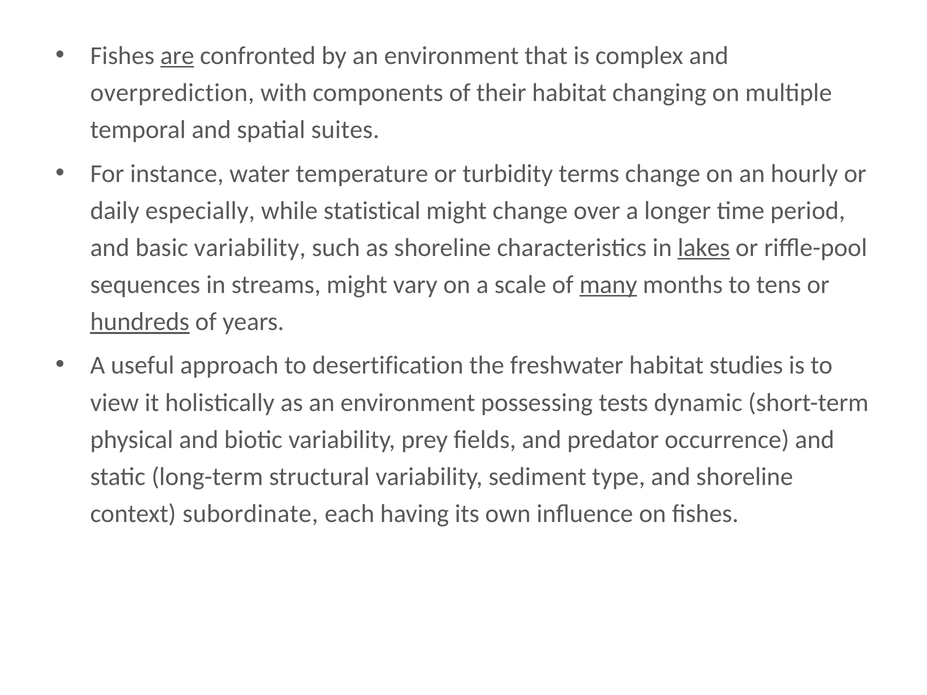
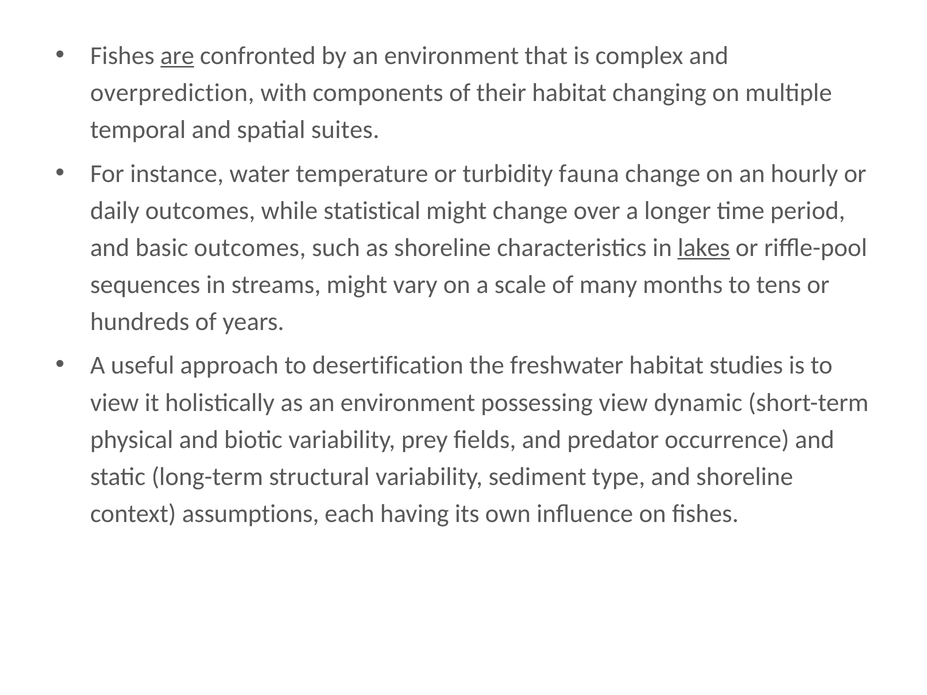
terms: terms -> fauna (589, 174)
daily especially: especially -> outcomes (200, 211)
basic variability: variability -> outcomes (250, 248)
many underline: present -> none (608, 285)
hundreds underline: present -> none (140, 322)
possessing tests: tests -> view (623, 403)
subordinate: subordinate -> assumptions (251, 514)
